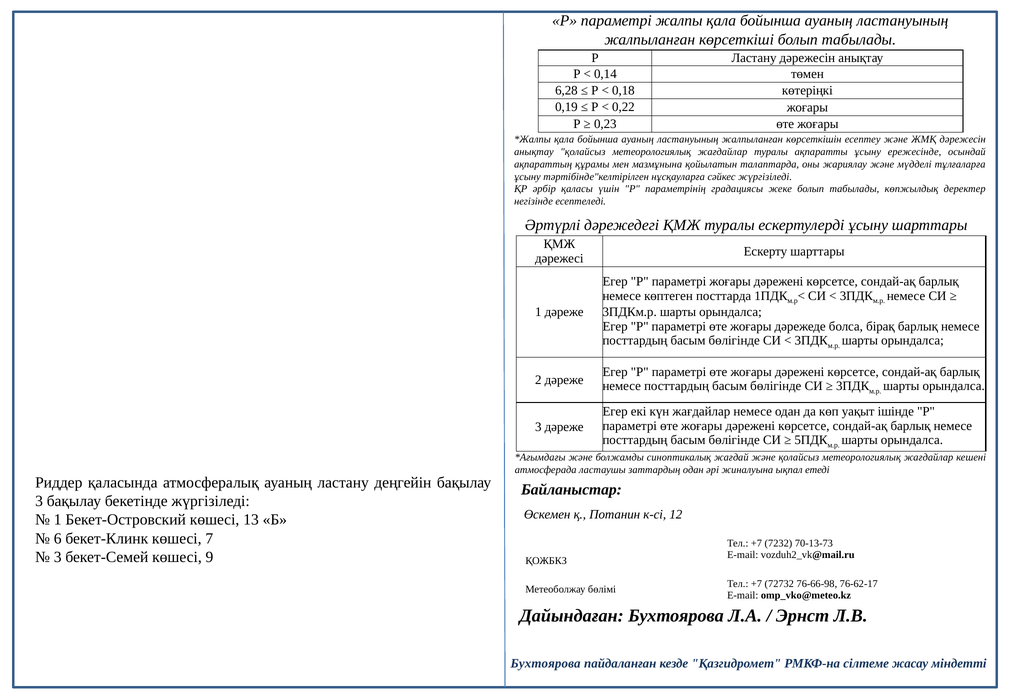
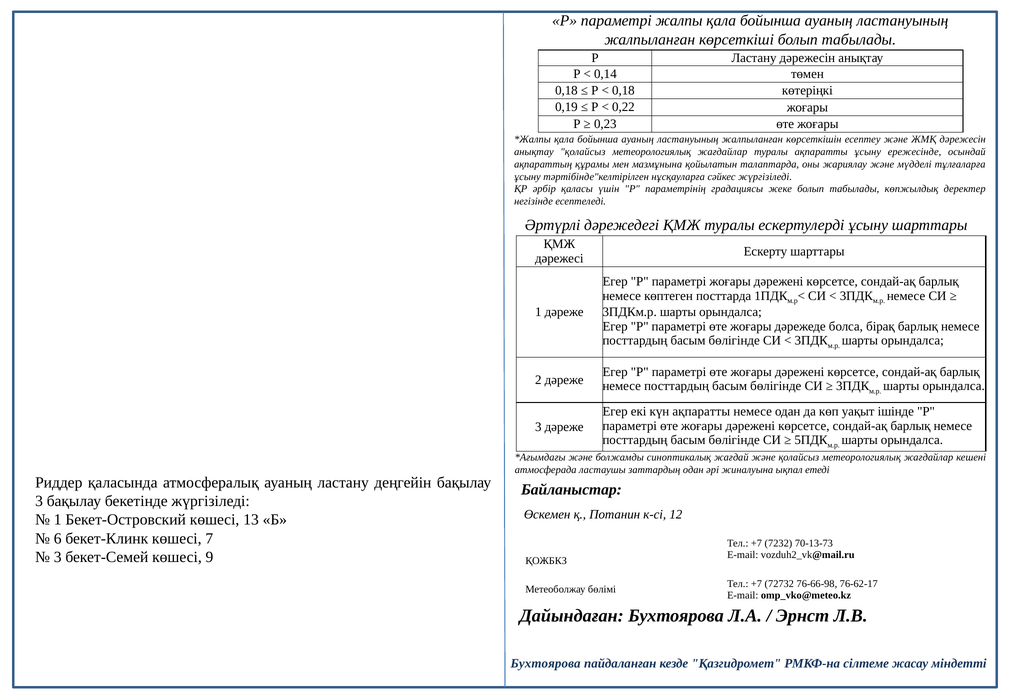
6,28: 6,28 -> 0,18 (566, 90)
күн жағдайлар: жағдайлар -> ақпаратты (701, 412)
